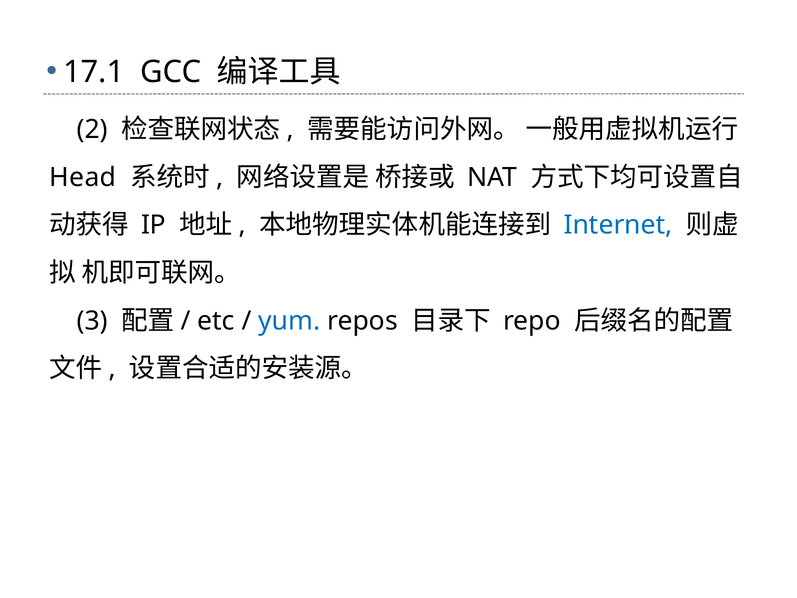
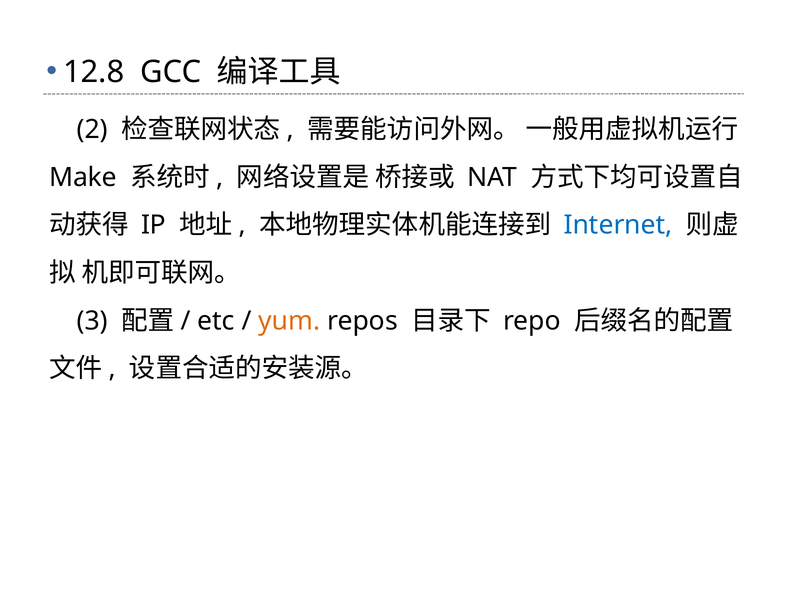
17.1: 17.1 -> 12.8 (94, 72)
Head: Head -> Make (83, 177)
yum colour: blue -> orange (289, 321)
